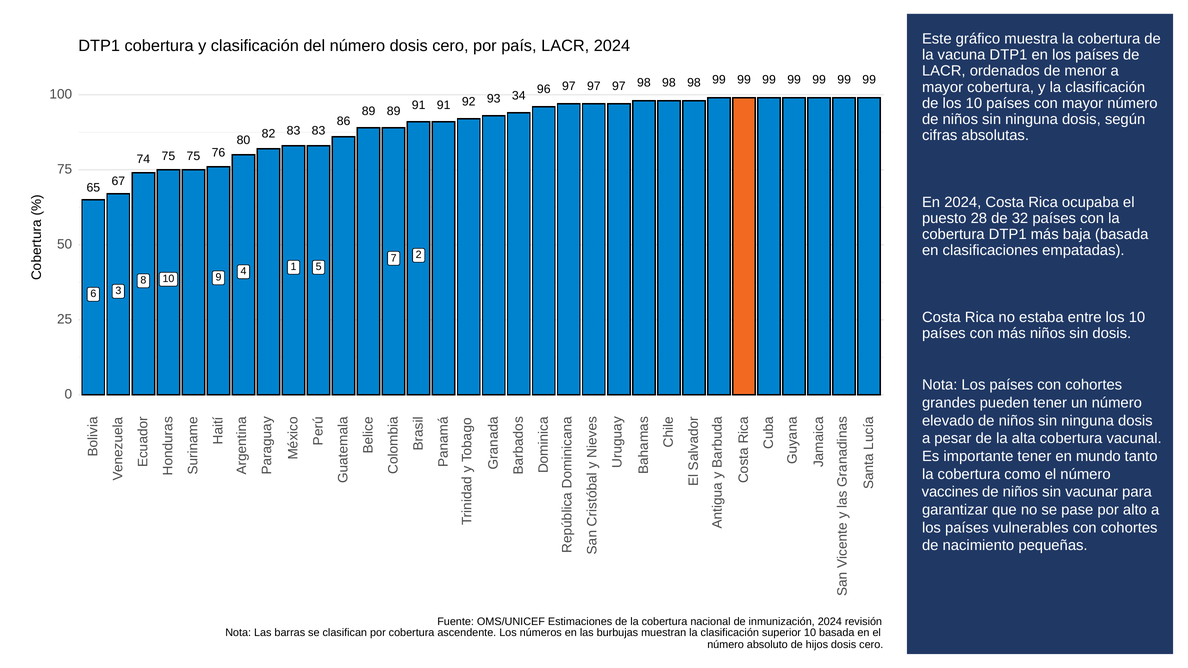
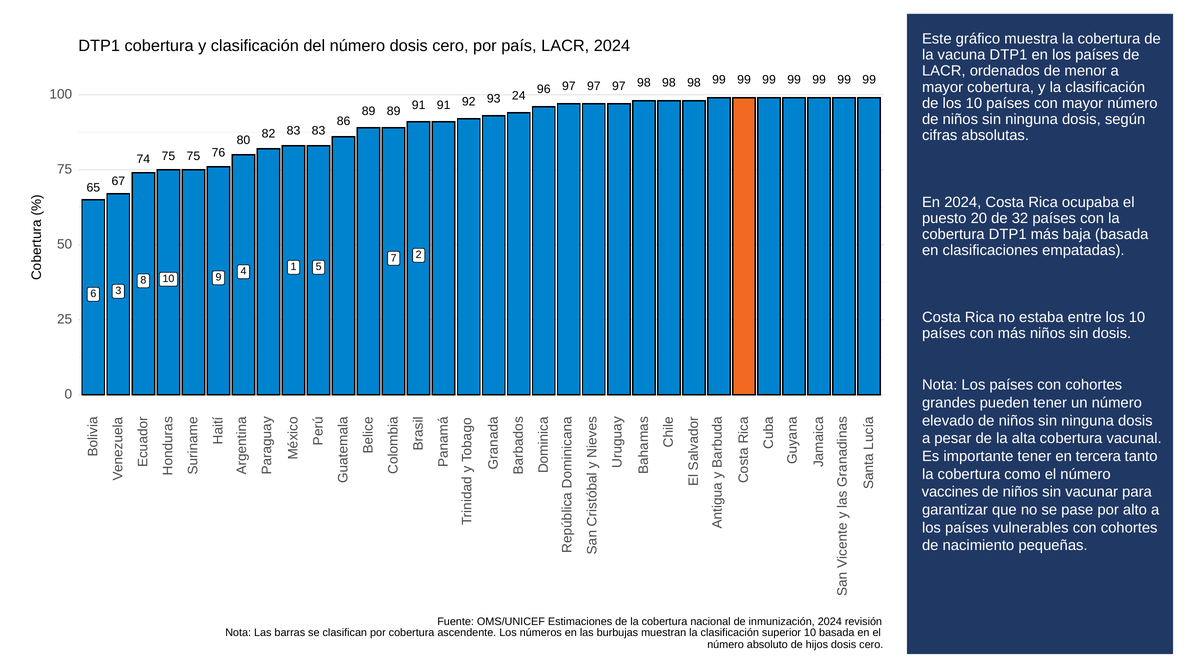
34: 34 -> 24 (519, 96)
28: 28 -> 20 (979, 218)
mundo: mundo -> tercera (1098, 457)
